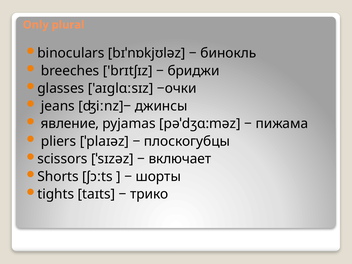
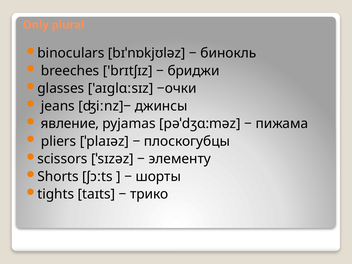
включает: включает -> элементу (180, 159)
